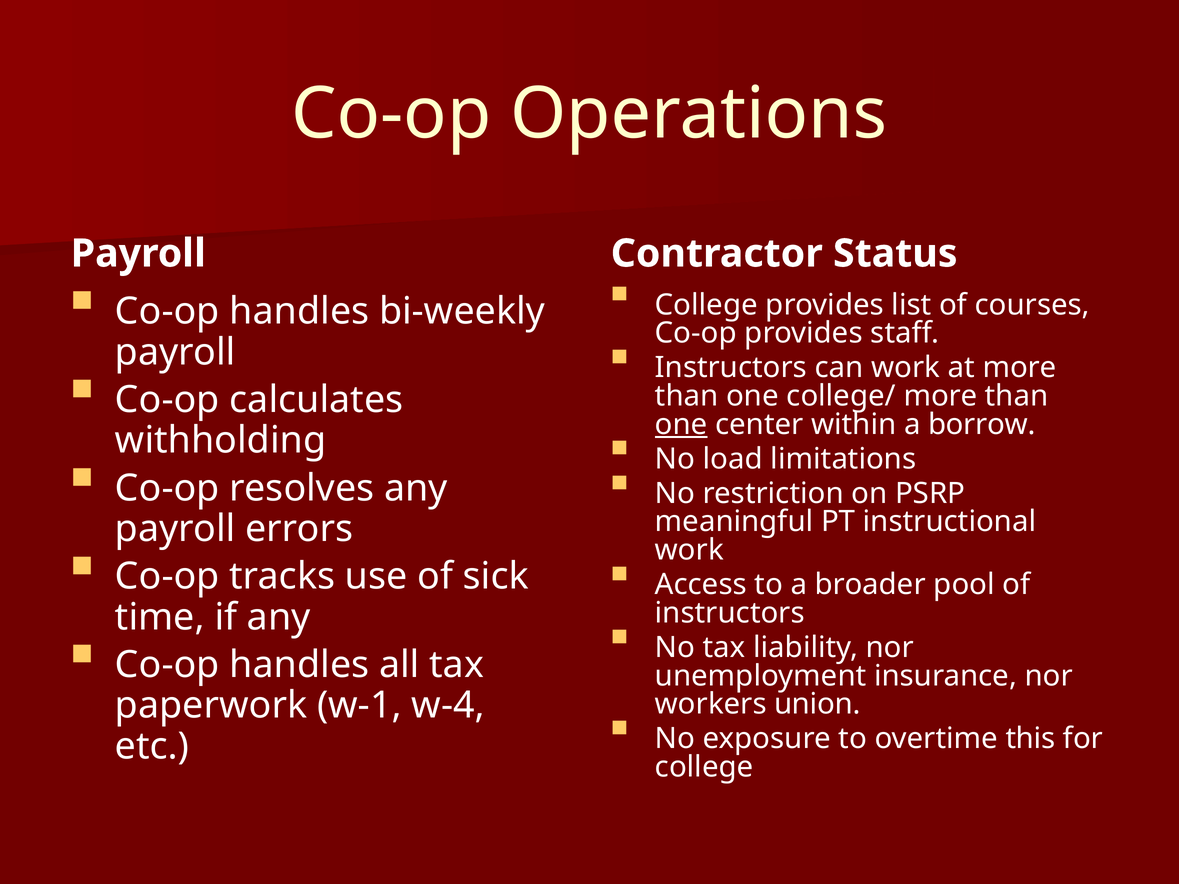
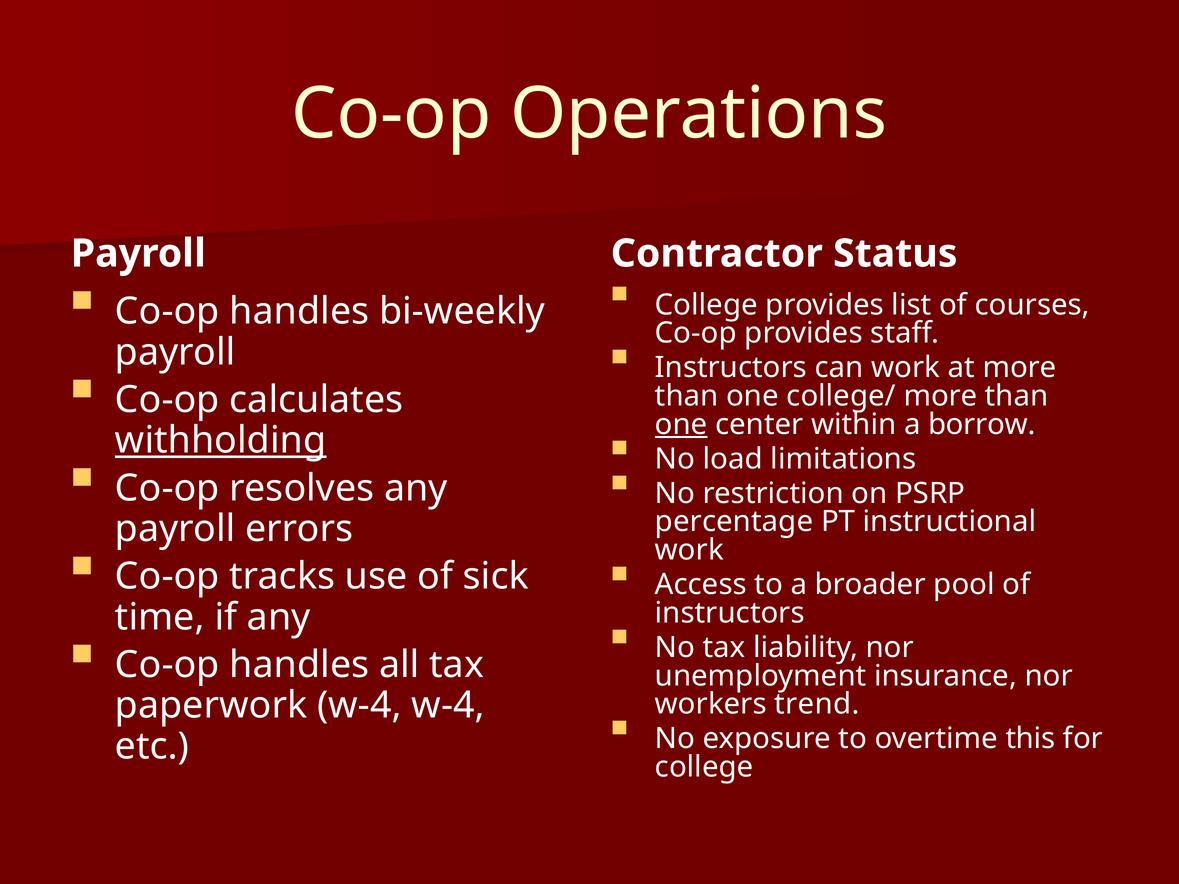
withholding underline: none -> present (221, 441)
meaningful: meaningful -> percentage (734, 522)
paperwork w-1: w-1 -> w-4 (359, 706)
union: union -> trend (817, 704)
